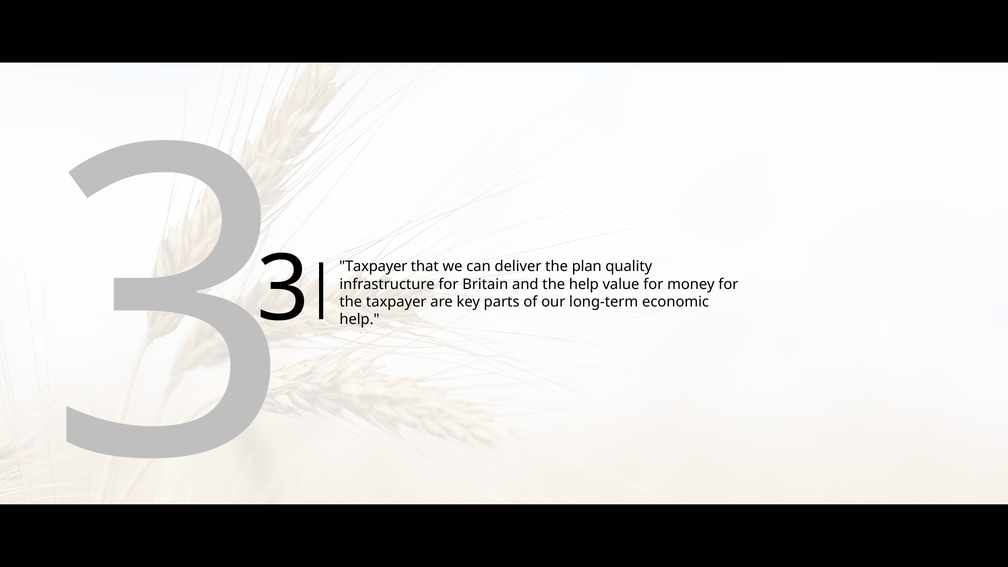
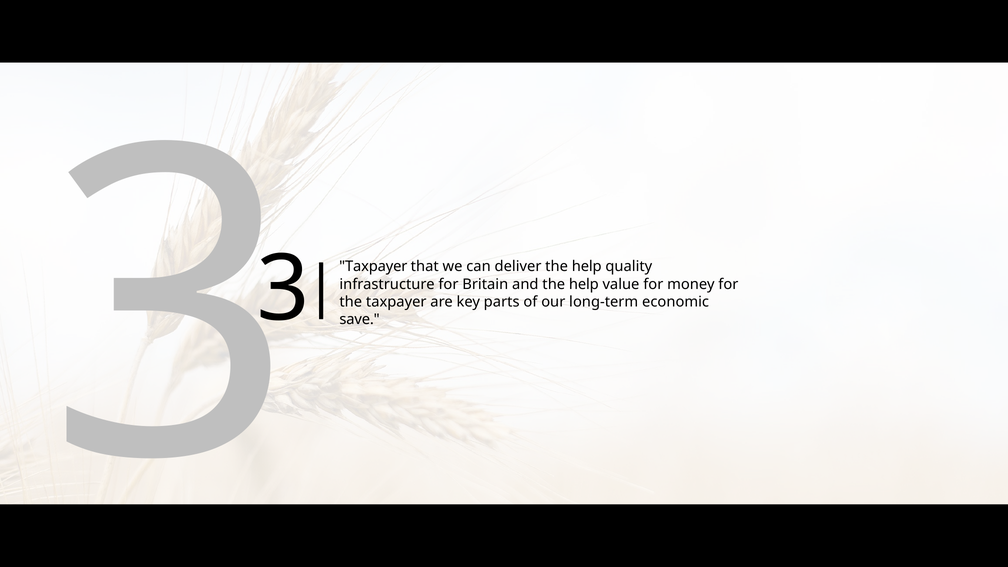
deliver the plan: plan -> help (587, 267)
help: help -> save (360, 319)
